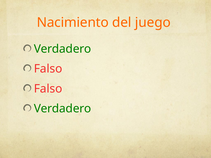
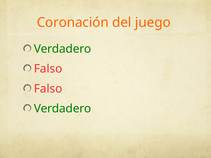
Nacimiento: Nacimiento -> Coronación (73, 23)
